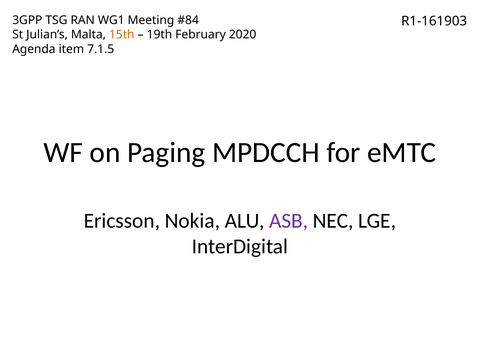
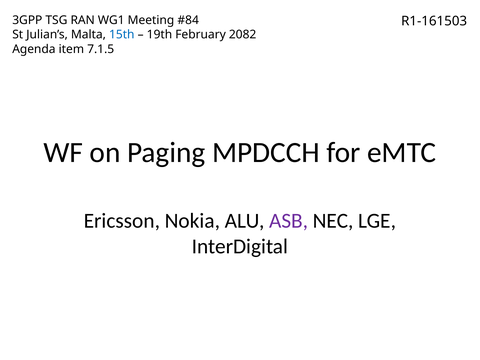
R1-161903: R1-161903 -> R1-161503 (434, 21)
15th colour: orange -> blue (122, 35)
2020: 2020 -> 2082 (243, 35)
